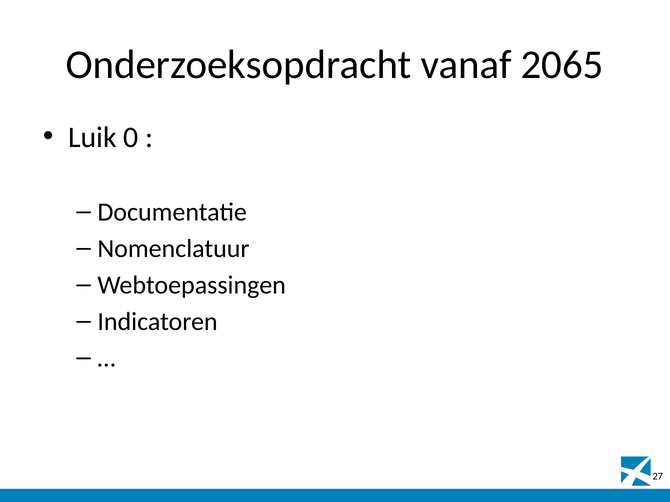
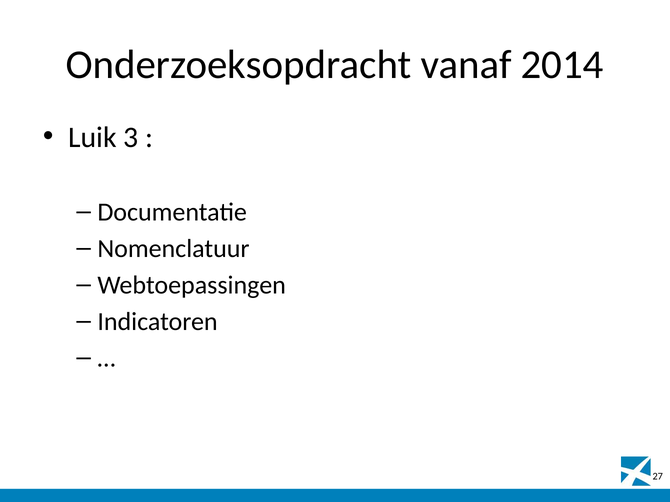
2065: 2065 -> 2014 (562, 65)
0: 0 -> 3 (131, 137)
